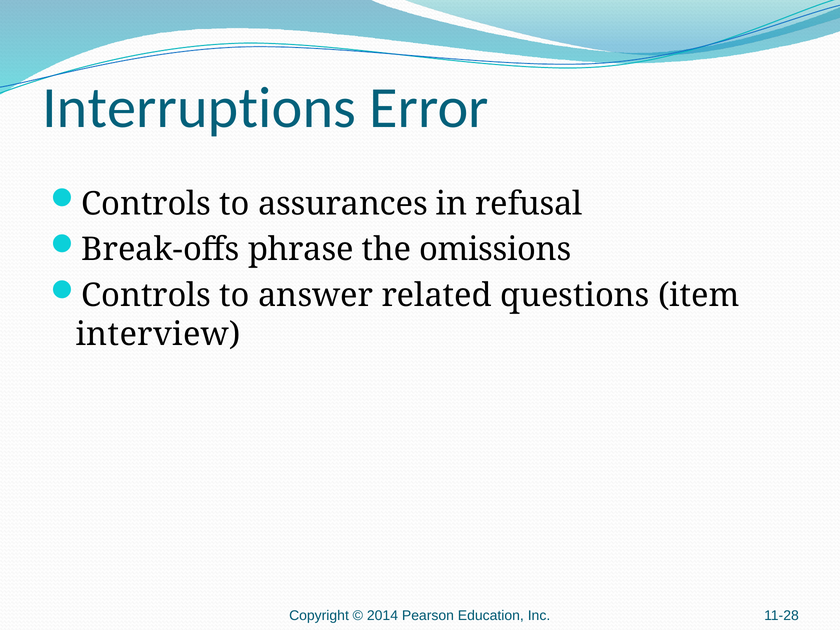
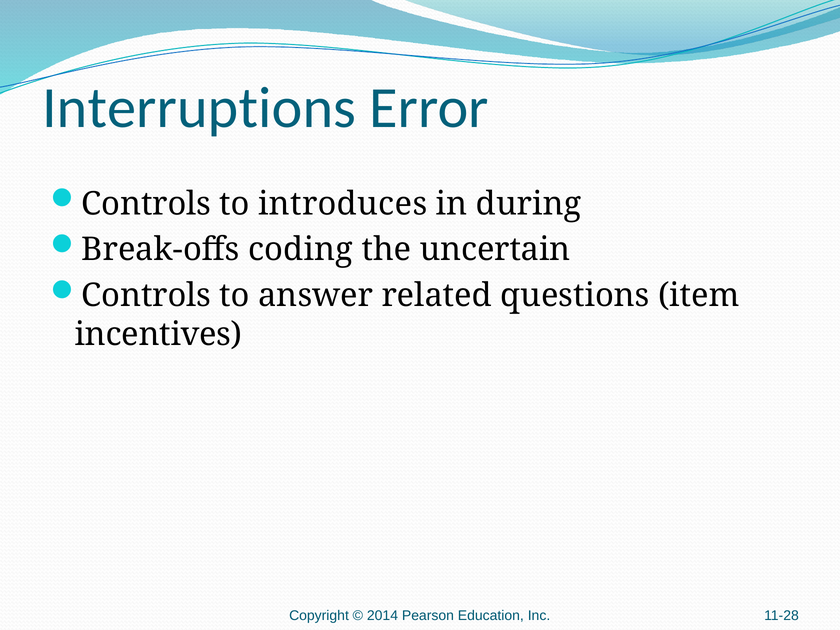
assurances: assurances -> introduces (343, 204)
refusal: refusal -> during (529, 204)
phrase: phrase -> coding (301, 250)
omissions: omissions -> uncertain (495, 250)
interview: interview -> incentives (158, 335)
